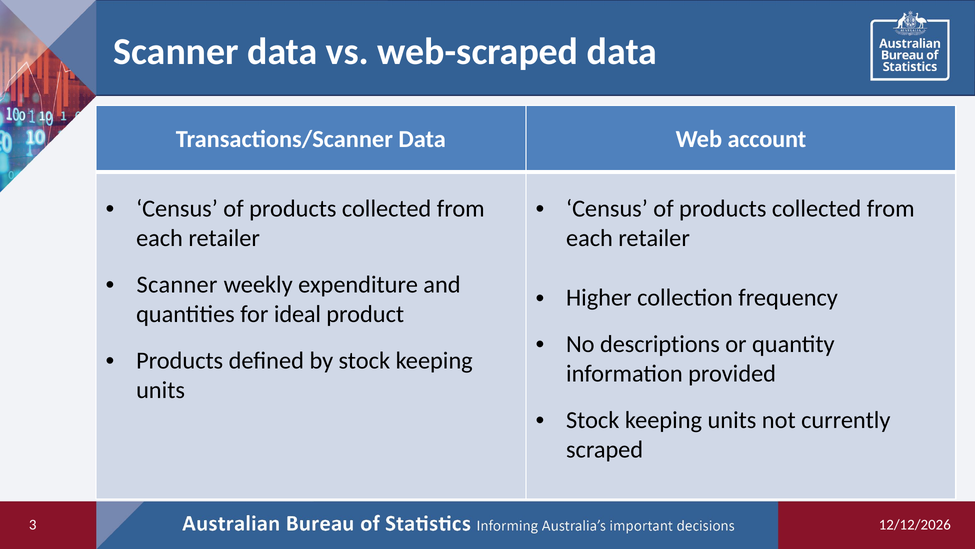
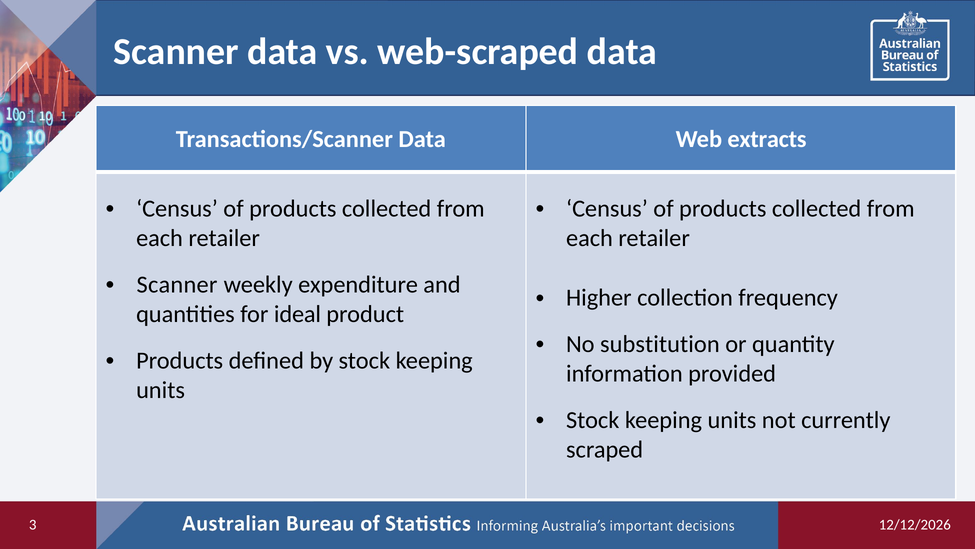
account: account -> extracts (767, 139)
descriptions: descriptions -> substitution (660, 344)
